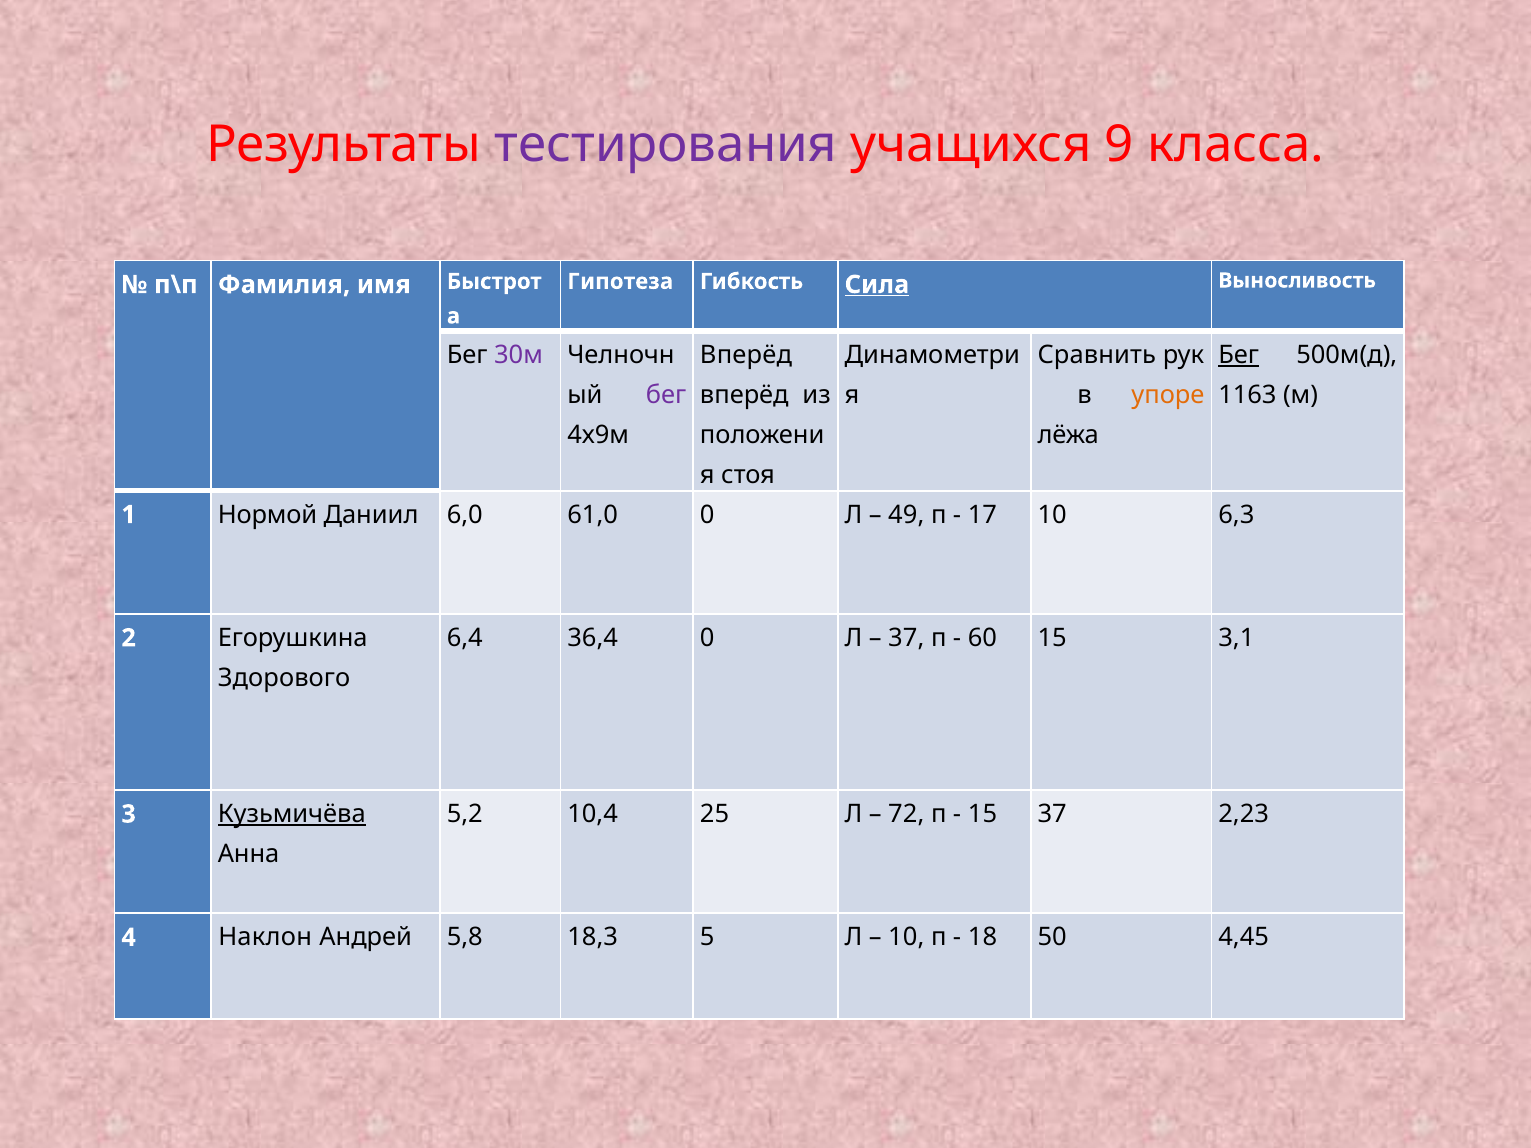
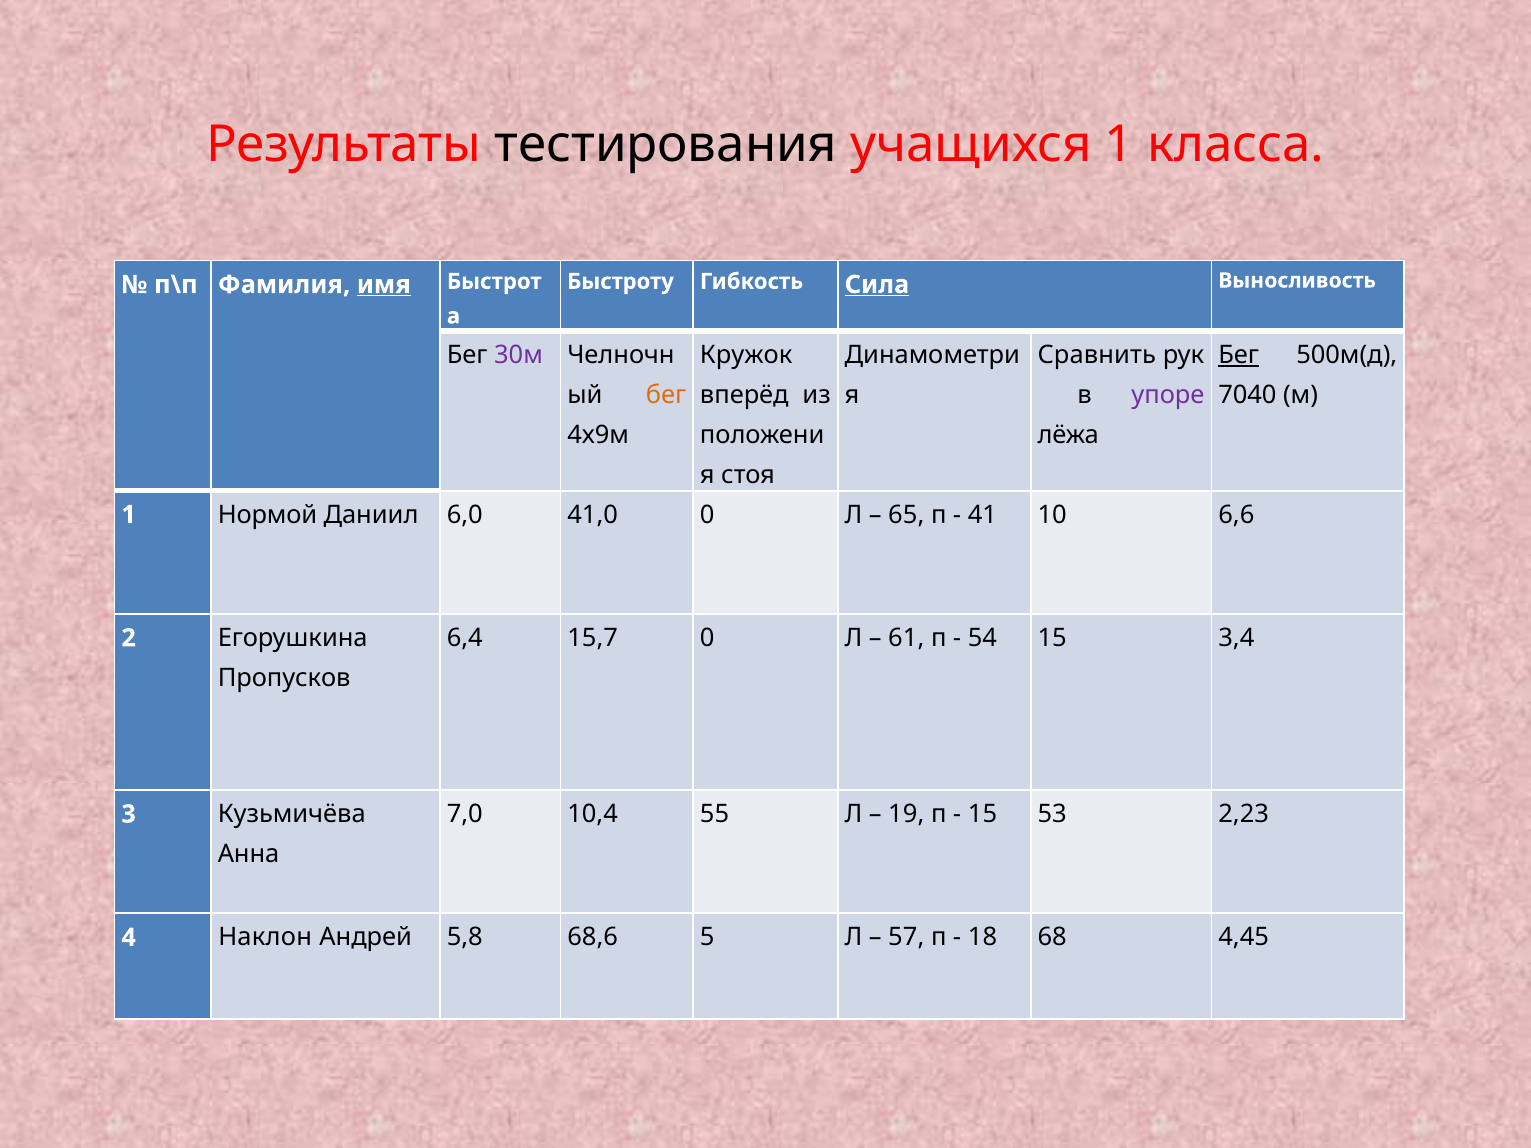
тестирования colour: purple -> black (666, 145)
учащихся 9: 9 -> 1 (1119, 145)
Гипотеза: Гипотеза -> Быстроту (620, 282)
имя underline: none -> present (384, 285)
Вперёд: Вперёд -> Кружок (746, 355)
бег colour: purple -> orange (666, 395)
упоре colour: orange -> purple (1168, 395)
1163: 1163 -> 7040 (1247, 395)
61,0: 61,0 -> 41,0 (593, 515)
49: 49 -> 65 (906, 515)
17: 17 -> 41 (982, 515)
6,3: 6,3 -> 6,6 (1236, 515)
36,4: 36,4 -> 15,7 (593, 638)
37: 37 -> 61 (906, 638)
60: 60 -> 54 (982, 638)
3,1: 3,1 -> 3,4 (1236, 638)
Здорового: Здорового -> Пропусков (284, 678)
5,2: 5,2 -> 7,0 (465, 814)
25: 25 -> 55 (715, 814)
72: 72 -> 19 (906, 814)
15 37: 37 -> 53 (1052, 814)
Кузьмичёва underline: present -> none (292, 814)
18,3: 18,3 -> 68,6 (593, 938)
10: 10 -> 57 (906, 938)
50: 50 -> 68 (1052, 938)
